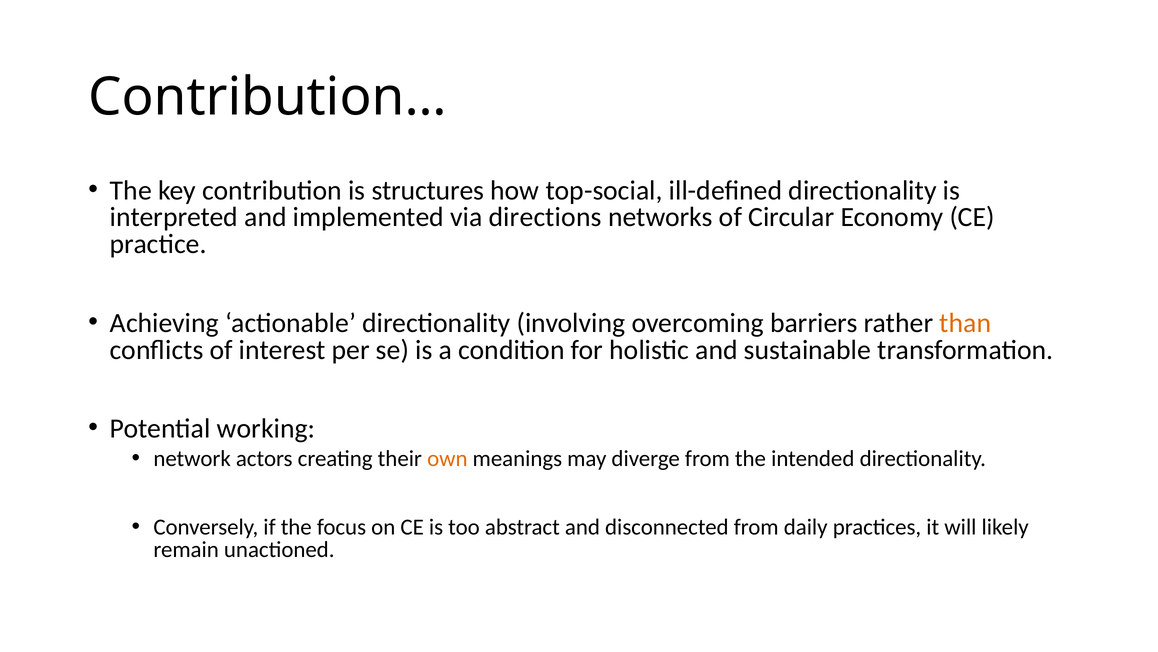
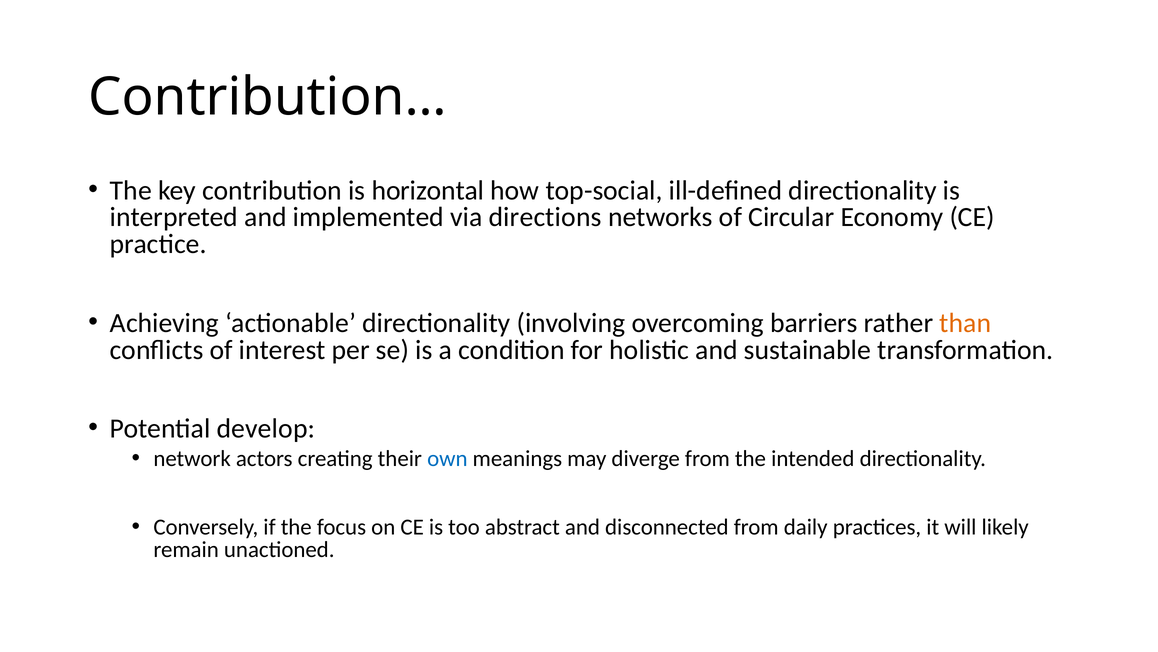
structures: structures -> horizontal (428, 190)
working: working -> develop (266, 428)
own colour: orange -> blue (447, 458)
